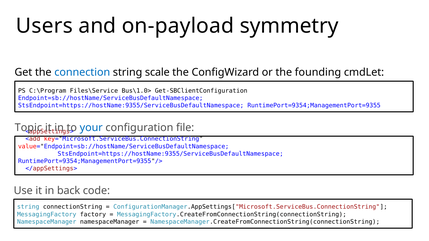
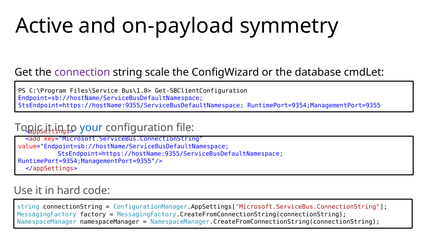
Users: Users -> Active (45, 26)
connection colour: blue -> purple (82, 72)
founding: founding -> database (318, 72)
back: back -> hard (69, 191)
